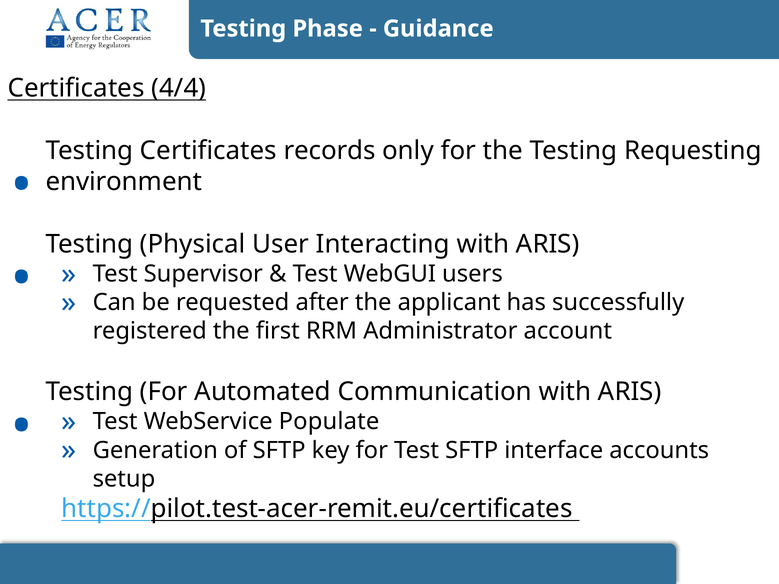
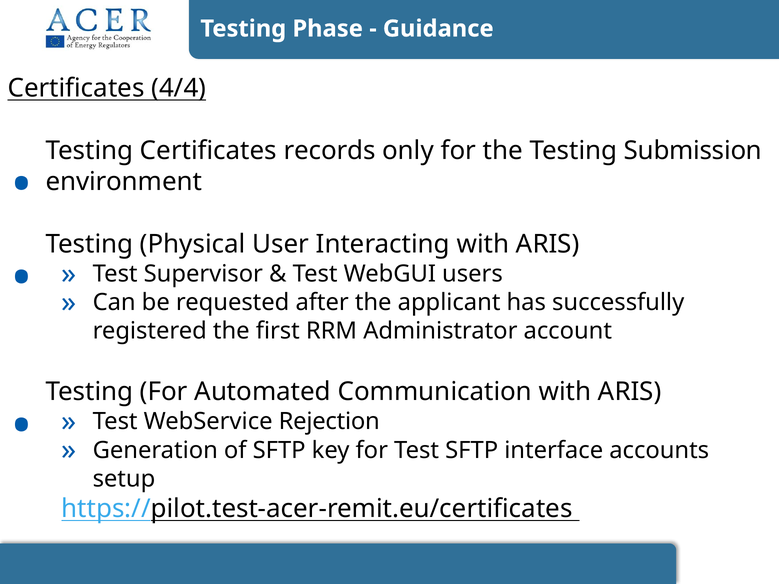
Testing Requesting: Requesting -> Submission (693, 151)
Populate: Populate -> Rejection (329, 422)
